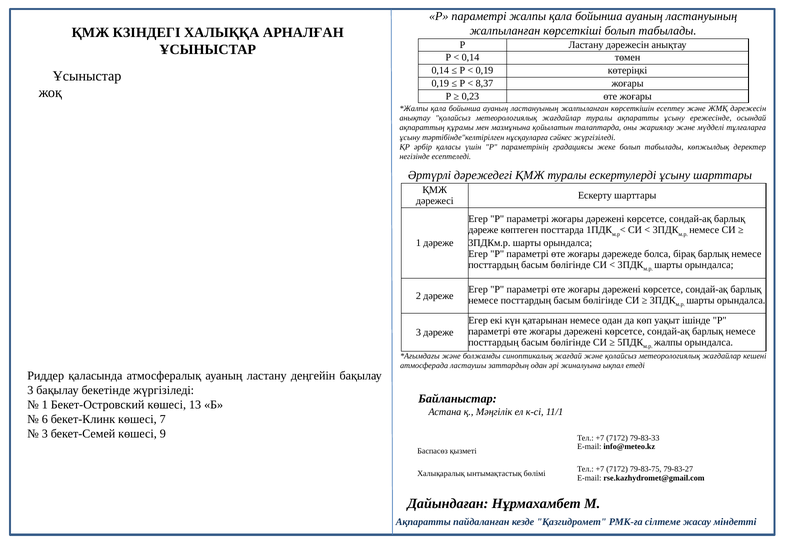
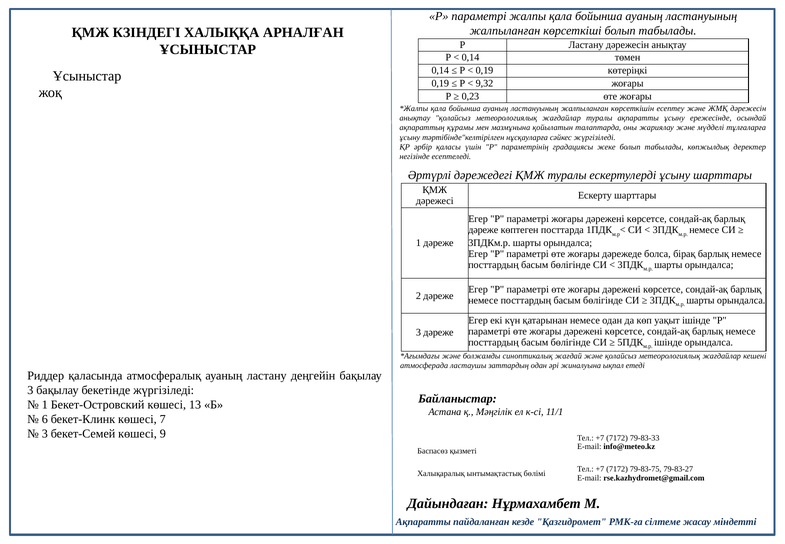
8,37: 8,37 -> 9,32 (484, 83)
жалпы: жалпы -> ішінде (668, 342)
